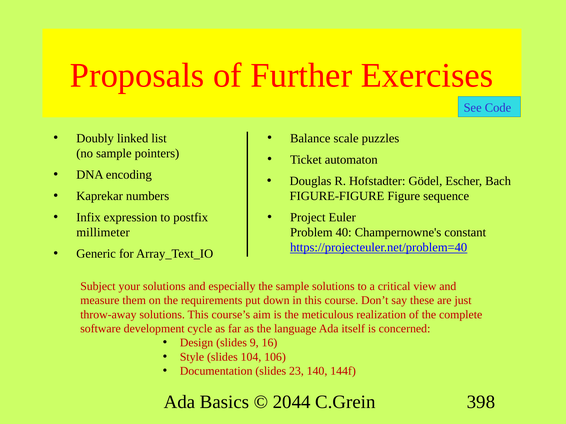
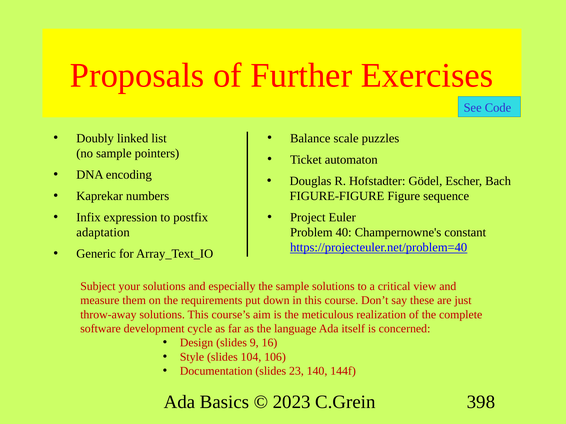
millimeter: millimeter -> adaptation (103, 233)
2044: 2044 -> 2023 (292, 402)
